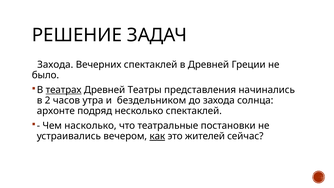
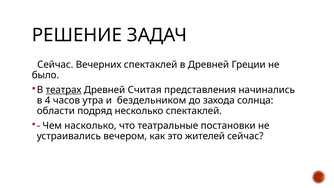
Захода: Захода -> Сейчас (55, 65)
Театры: Театры -> Считая (145, 90)
2: 2 -> 4 (48, 100)
архонте: архонте -> области (56, 111)
как underline: present -> none (157, 136)
